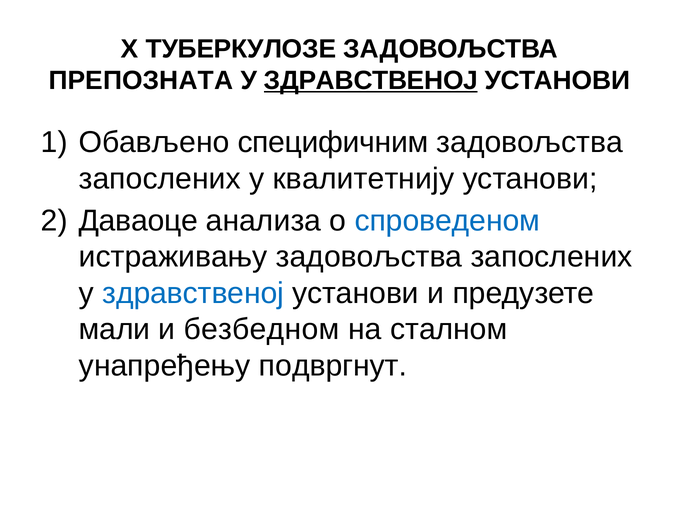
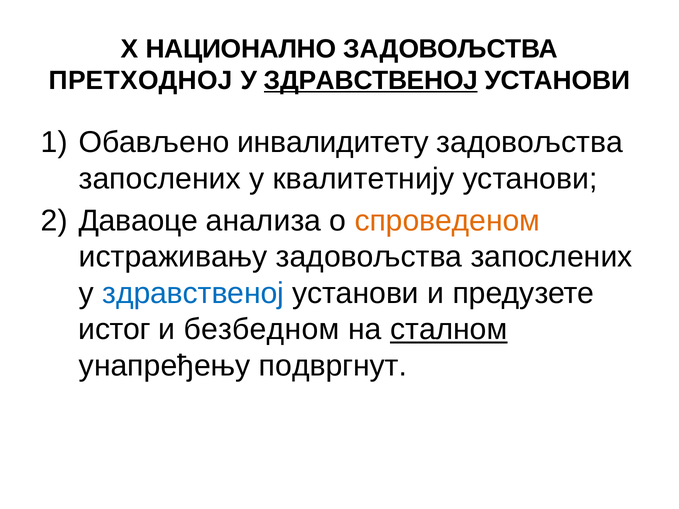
ТУБЕРКУЛОЗЕ: ТУБЕРКУЛОЗЕ -> НАЦИОНАЛНО (241, 49)
ПРЕПОЗНАТА: ПРЕПОЗНАТА -> ПРЕТХОДНОЈ (141, 81)
специфичним: специфичним -> инвалидитету (333, 142)
спроведеном colour: blue -> orange (447, 221)
мали: мали -> истог (115, 330)
сталном underline: none -> present (449, 330)
